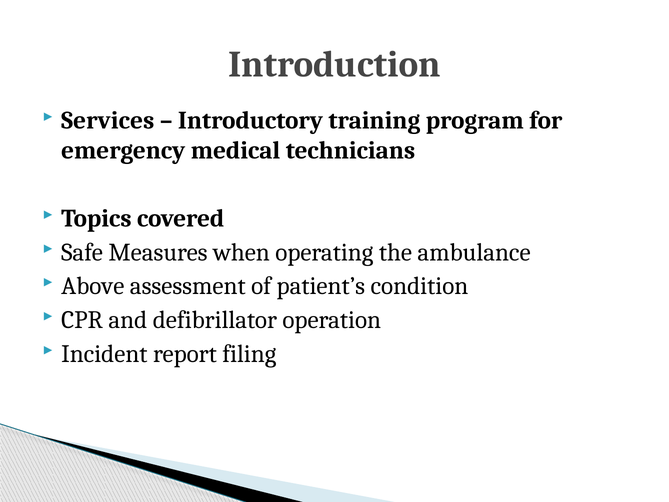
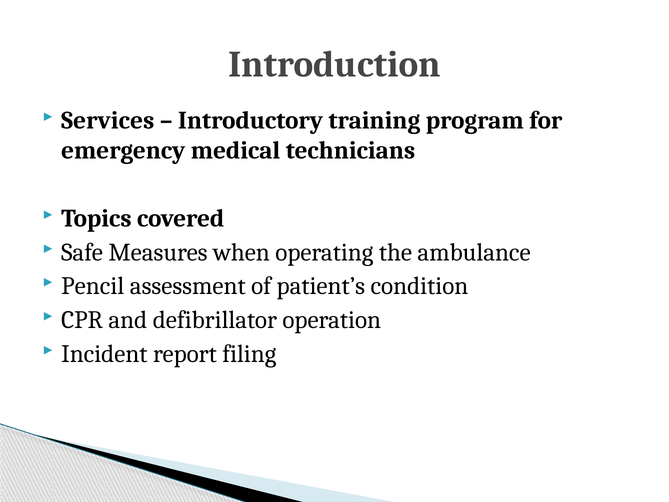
Above: Above -> Pencil (93, 286)
